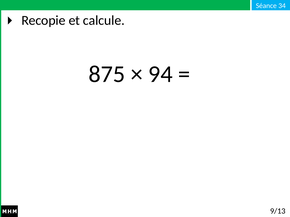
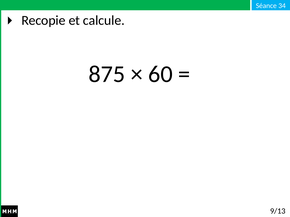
94: 94 -> 60 (160, 74)
